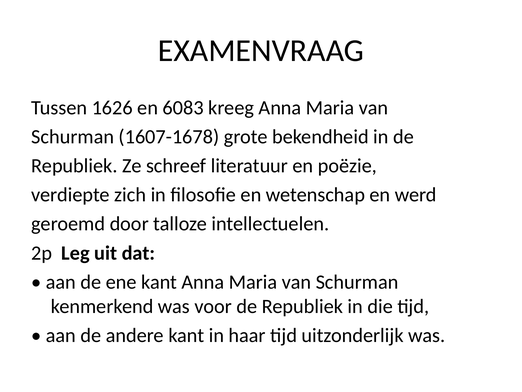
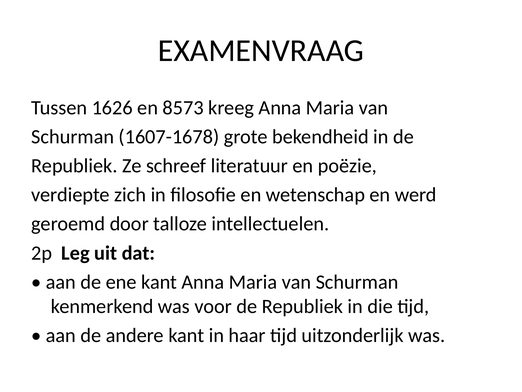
6083: 6083 -> 8573 (183, 108)
